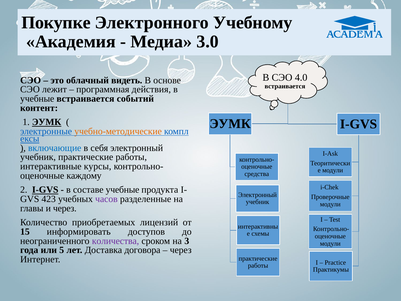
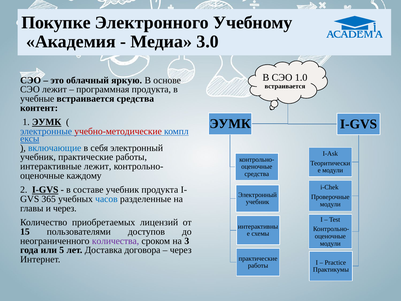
4.0: 4.0 -> 1.0 (301, 77)
видеть: видеть -> яркую (127, 80)
программная действия: действия -> продукта (151, 89)
встраивается событий: событий -> средства (135, 99)
учебно-методические colour: orange -> red (118, 131)
интерактивные курсы: курсы -> лежит (98, 166)
составе учебные: учебные -> учебник (122, 190)
423: 423 -> 365 (49, 199)
часов colour: purple -> blue (106, 199)
информировать: информировать -> пользователями (79, 231)
